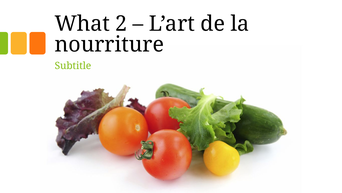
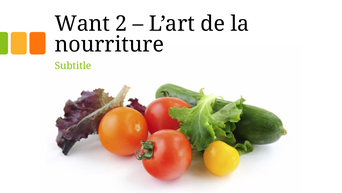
What: What -> Want (82, 24)
